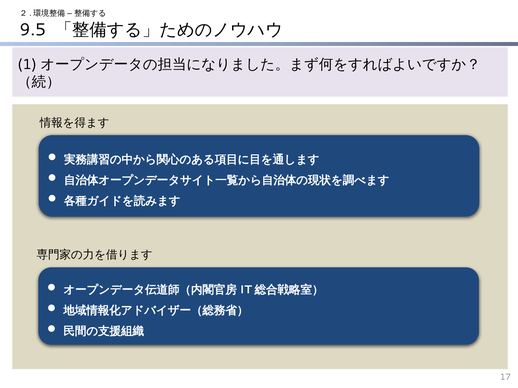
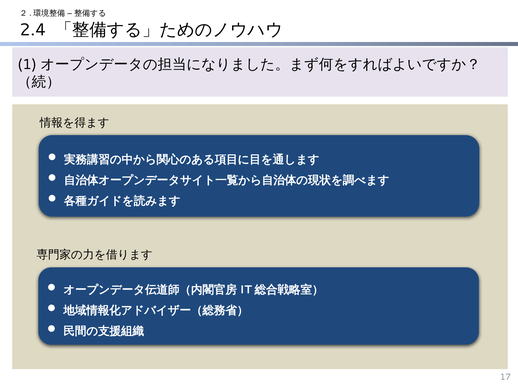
9.5: 9.5 -> 2.4 (33, 30)
